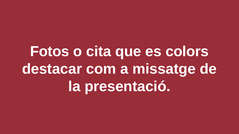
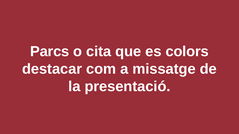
Fotos: Fotos -> Parcs (50, 52)
